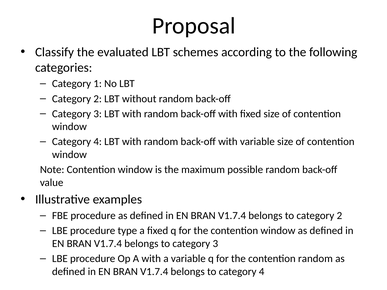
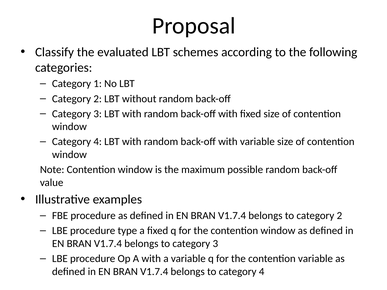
contention random: random -> variable (315, 259)
